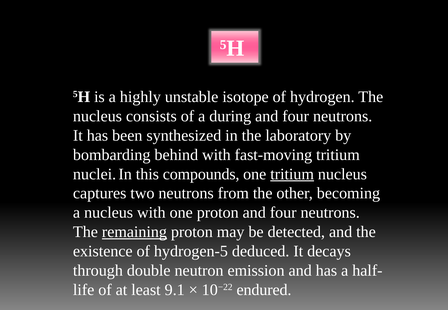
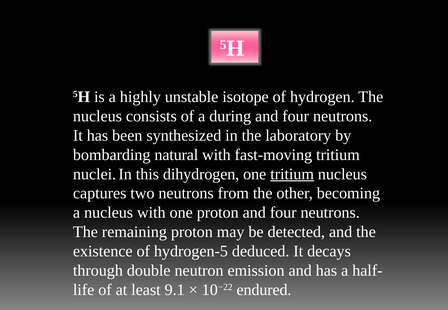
behind: behind -> natural (176, 155)
compounds: compounds -> dihydrogen (201, 174)
remaining underline: present -> none (134, 232)
